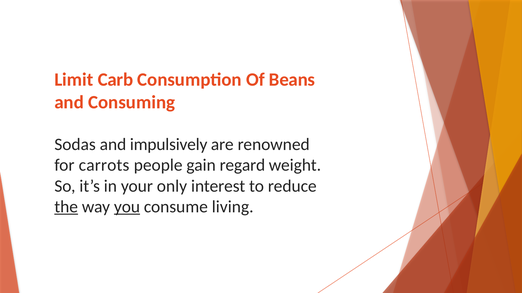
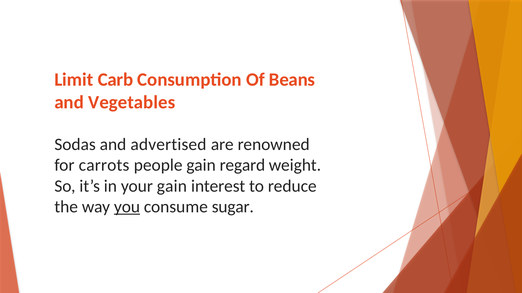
Consuming: Consuming -> Vegetables (132, 103)
impulsively: impulsively -> advertised (168, 145)
your only: only -> gain (172, 186)
the underline: present -> none (66, 207)
living: living -> sugar (233, 207)
